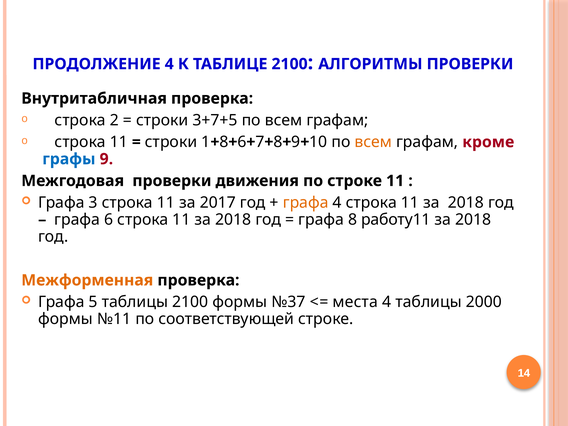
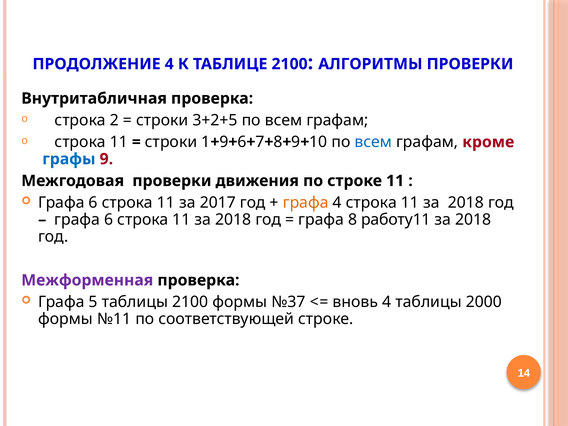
3+7+5: 3+7+5 -> 3+2+5 (215, 120)
8: 8 -> 9 (224, 142)
всем colour: orange -> blue (373, 142)
3: 3 -> 6 (93, 203)
Межформенная colour: orange -> purple (87, 280)
места: места -> вновь (355, 302)
